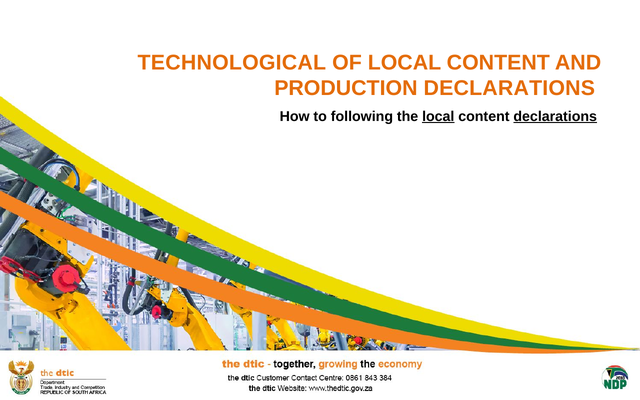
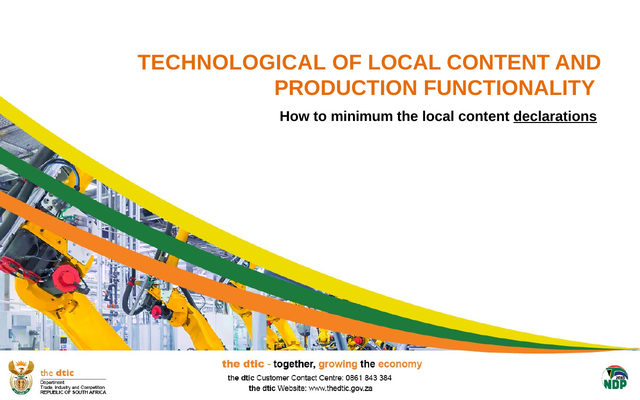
PRODUCTION DECLARATIONS: DECLARATIONS -> FUNCTIONALITY (509, 88)
following: following -> minimum (362, 117)
local underline: present -> none (438, 117)
